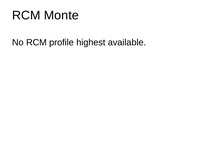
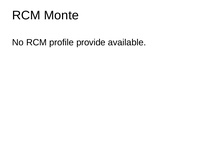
highest: highest -> provide (91, 43)
